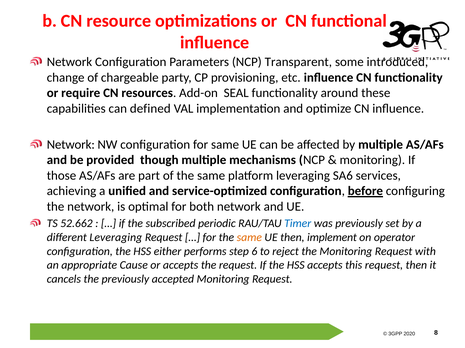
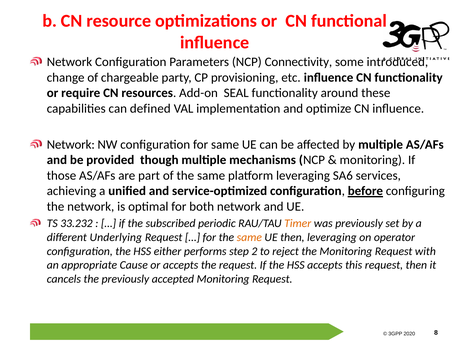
Transparent: Transparent -> Connectivity (298, 62)
52.662: 52.662 -> 33.232 (76, 224)
Timer colour: blue -> orange (298, 224)
different Leveraging: Leveraging -> Underlying (116, 238)
then implement: implement -> leveraging (332, 238)
6: 6 -> 2 (254, 252)
